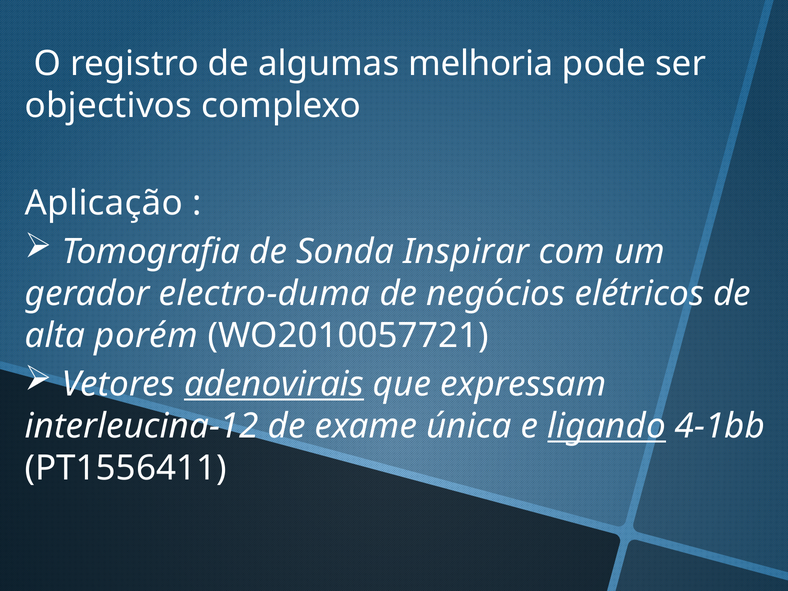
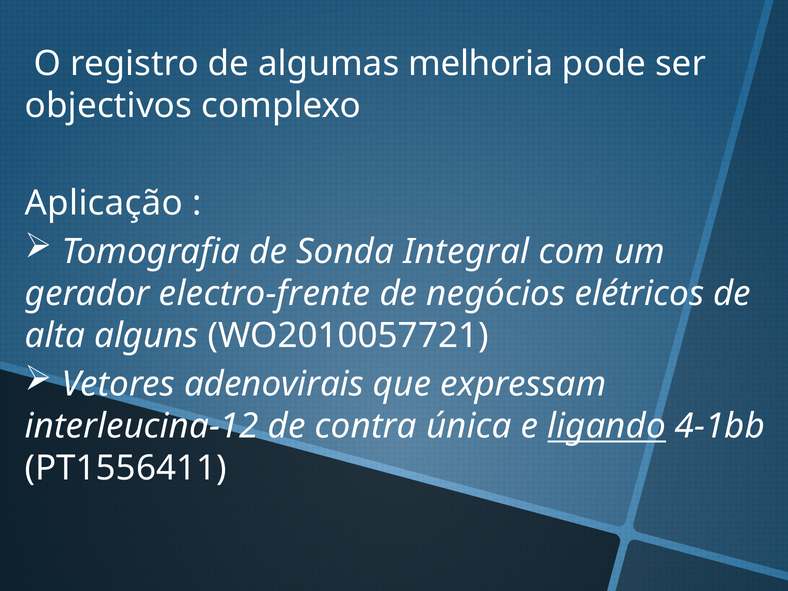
Inspirar: Inspirar -> Integral (466, 252)
electro-duma: electro-duma -> electro-frente (265, 294)
porém: porém -> alguns (146, 336)
adenovirais underline: present -> none (274, 384)
exame: exame -> contra (366, 426)
